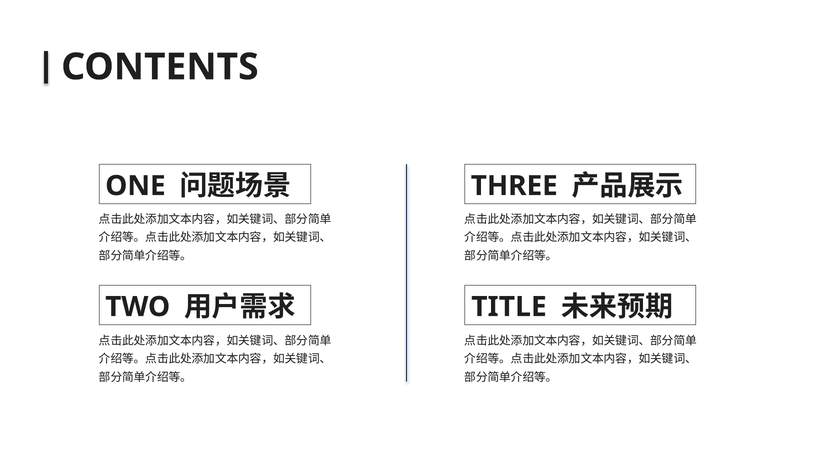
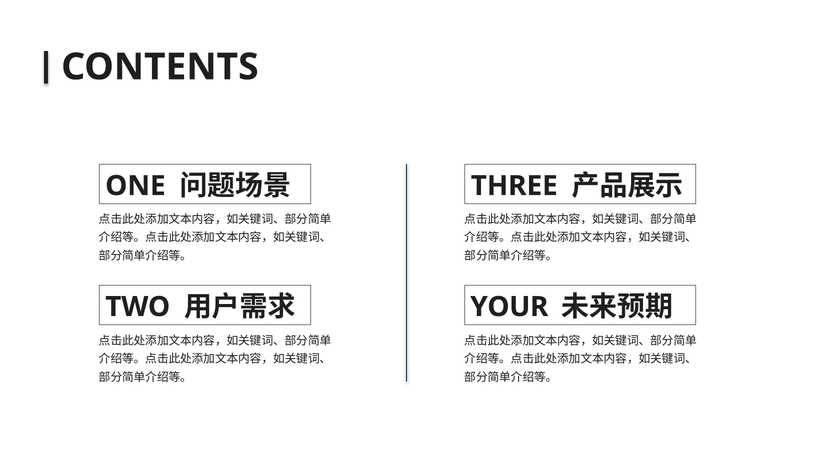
TITLE: TITLE -> YOUR (509, 307)
